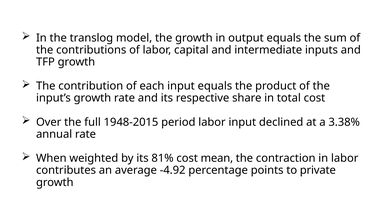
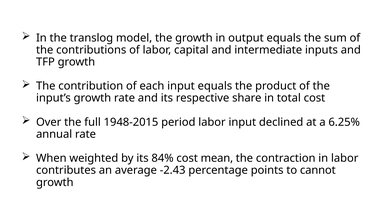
3.38%: 3.38% -> 6.25% (344, 122)
81%: 81% -> 84% (163, 159)
-4.92: -4.92 -> -2.43 (173, 171)
private: private -> cannot (318, 171)
